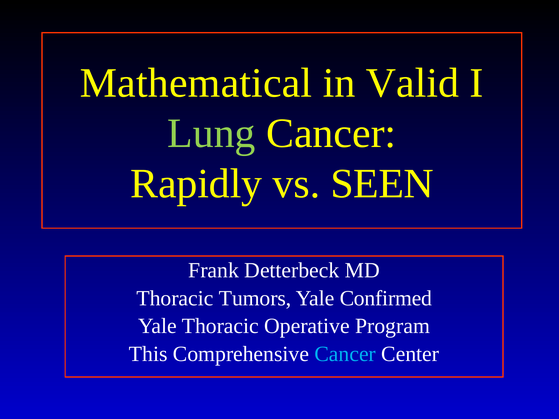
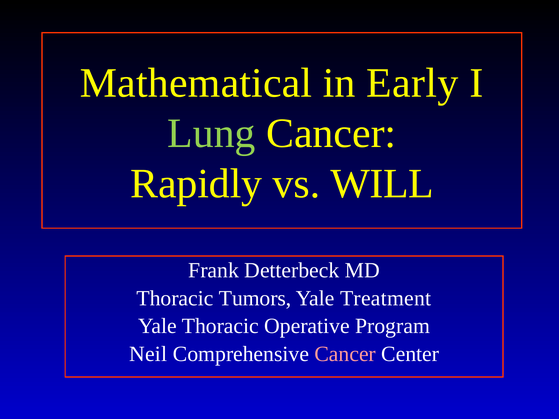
Valid: Valid -> Early (412, 83)
SEEN: SEEN -> WILL (382, 184)
Confirmed: Confirmed -> Treatment (386, 298)
This: This -> Neil (148, 354)
Cancer colour: light blue -> pink (345, 354)
